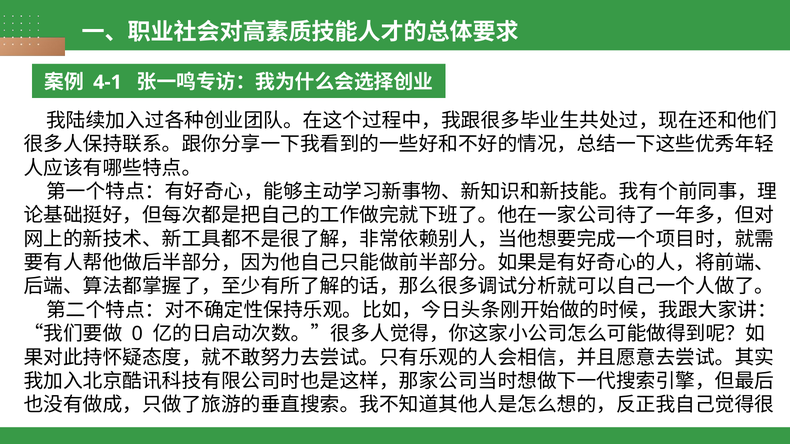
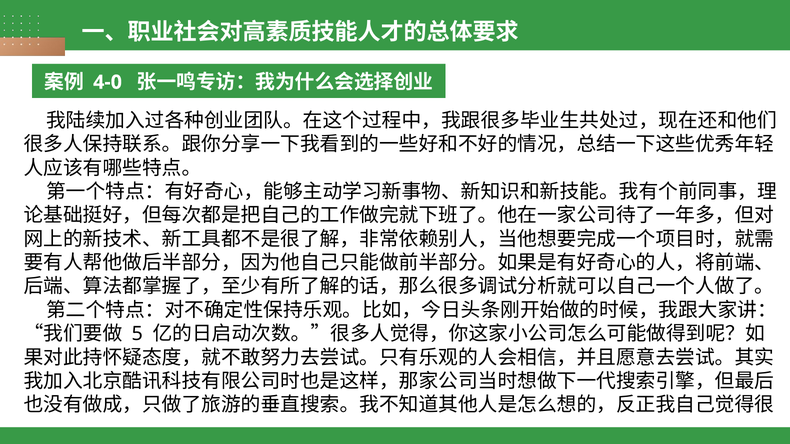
4-1: 4-1 -> 4-0 (108, 82)
0: 0 -> 5 (137, 334)
